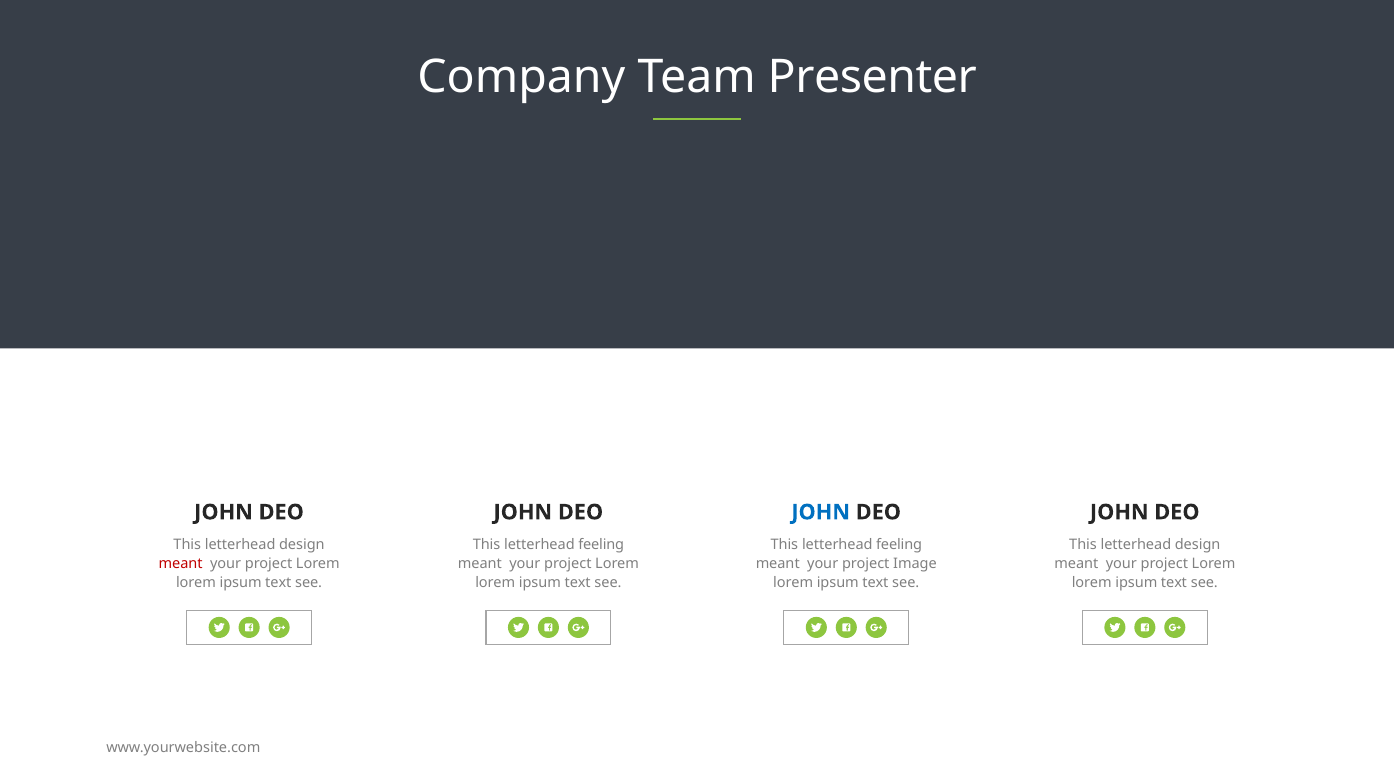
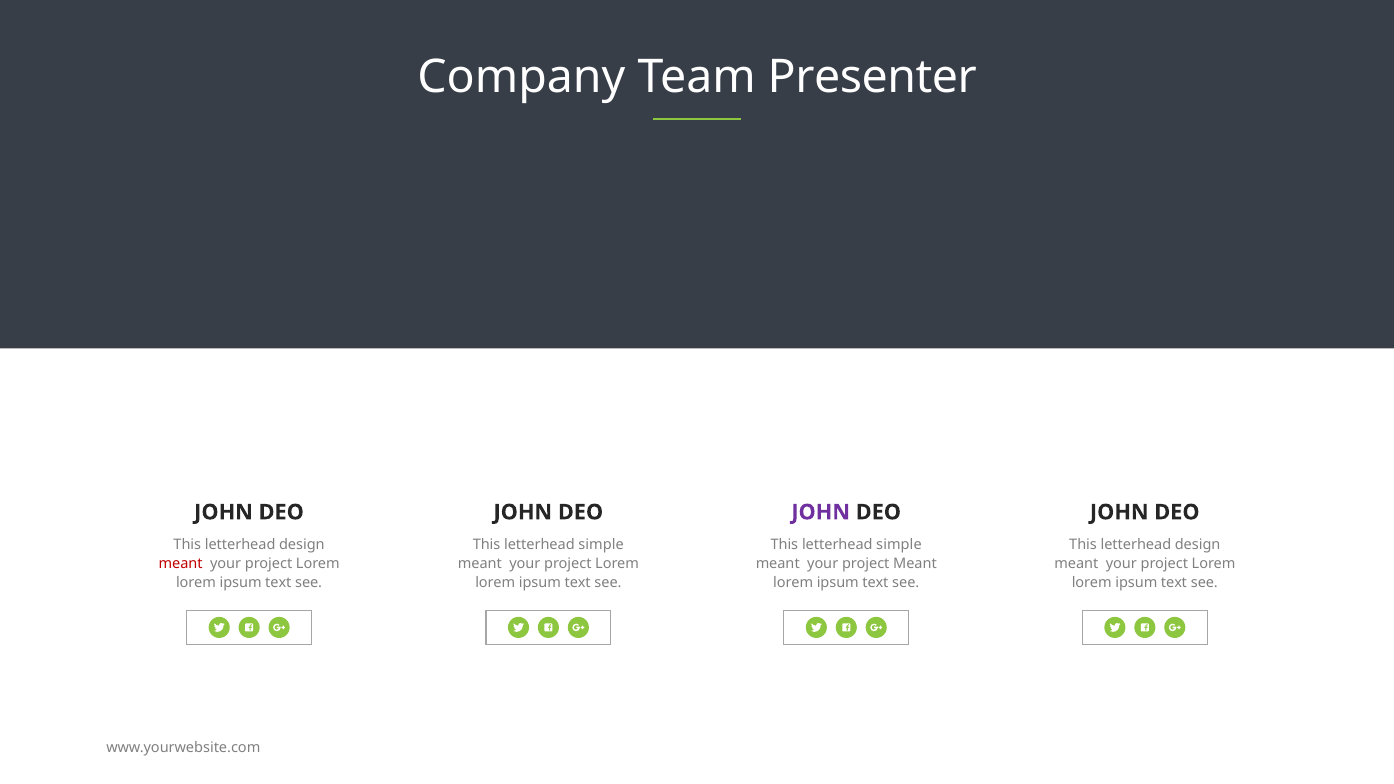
JOHN colour: blue -> purple (821, 512)
feeling: feeling -> simple (601, 545)
feeling: feeling -> simple (899, 545)
project Image: Image -> Meant (915, 564)
